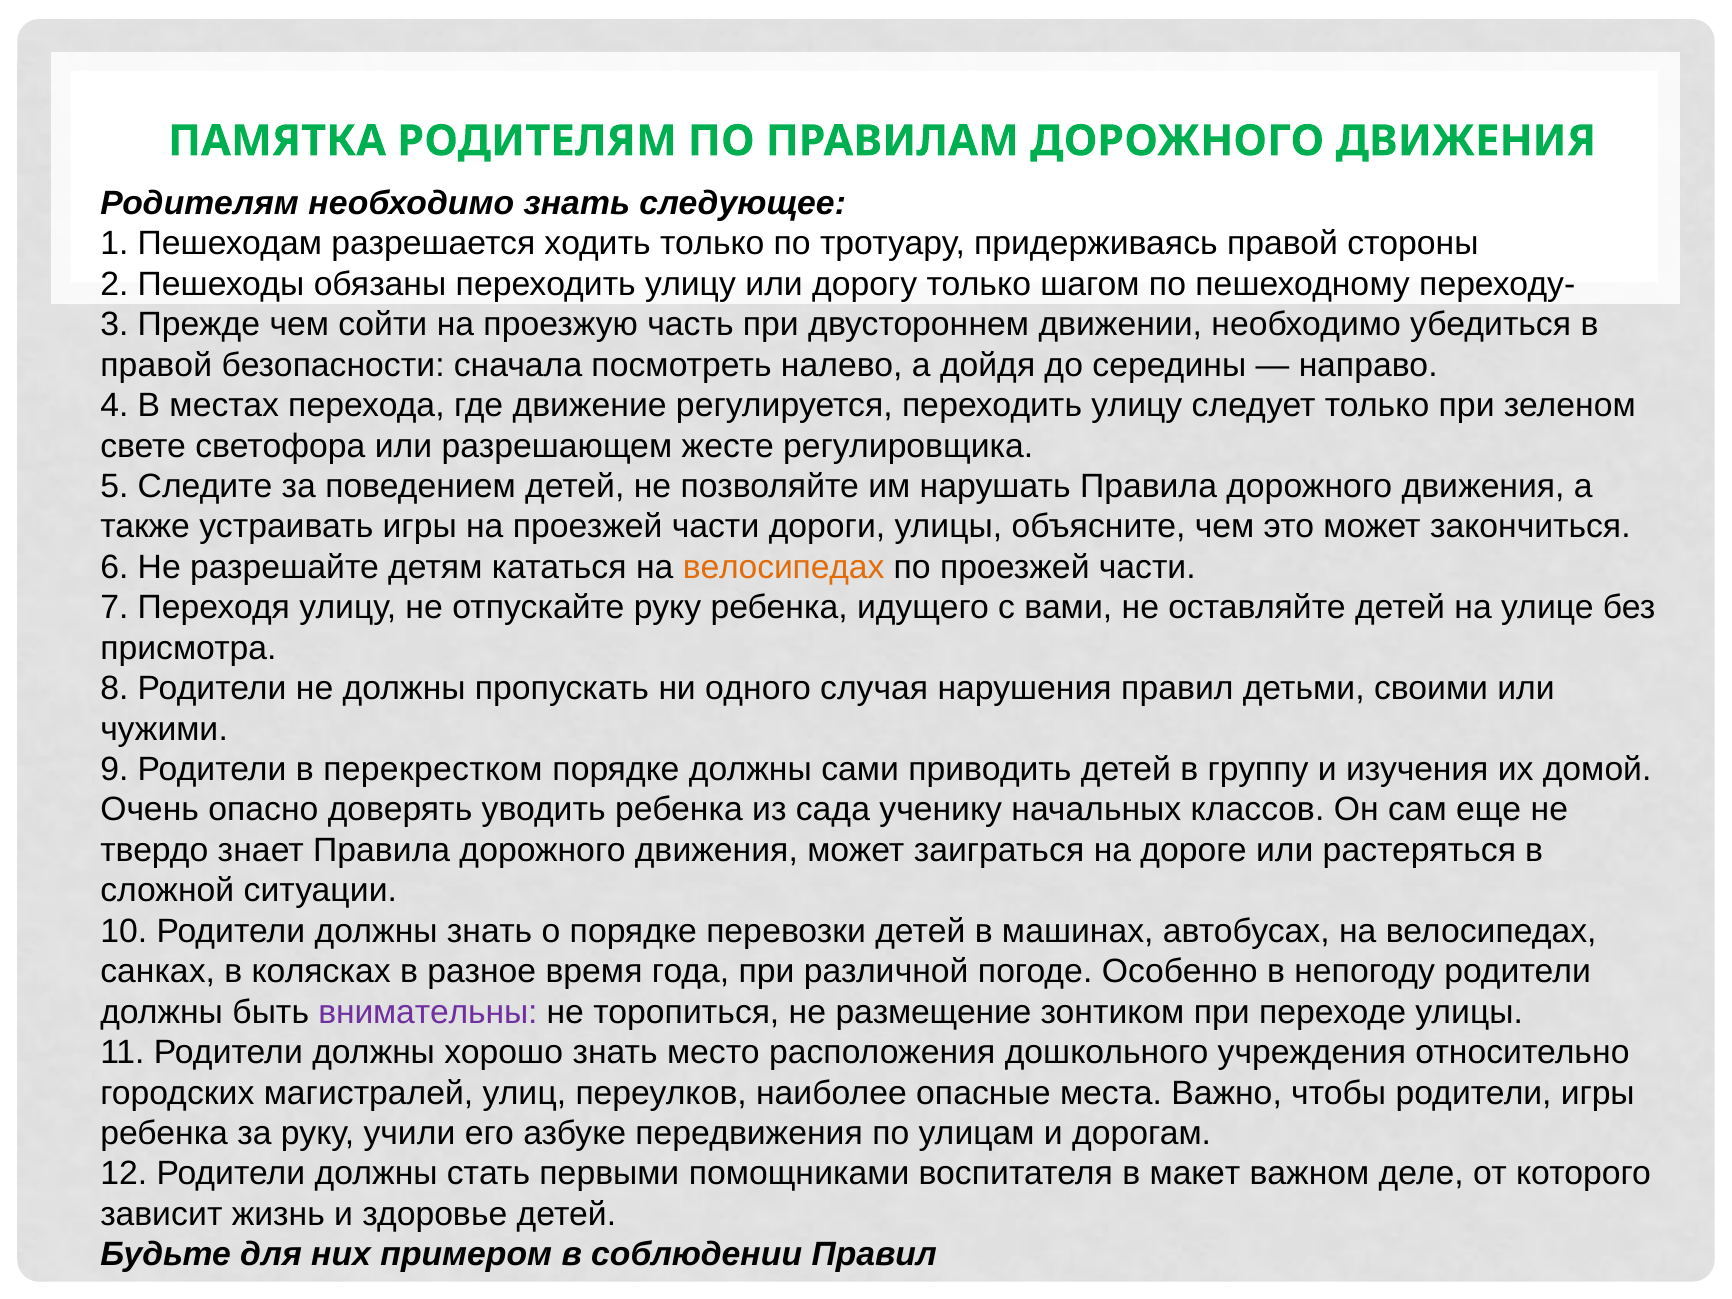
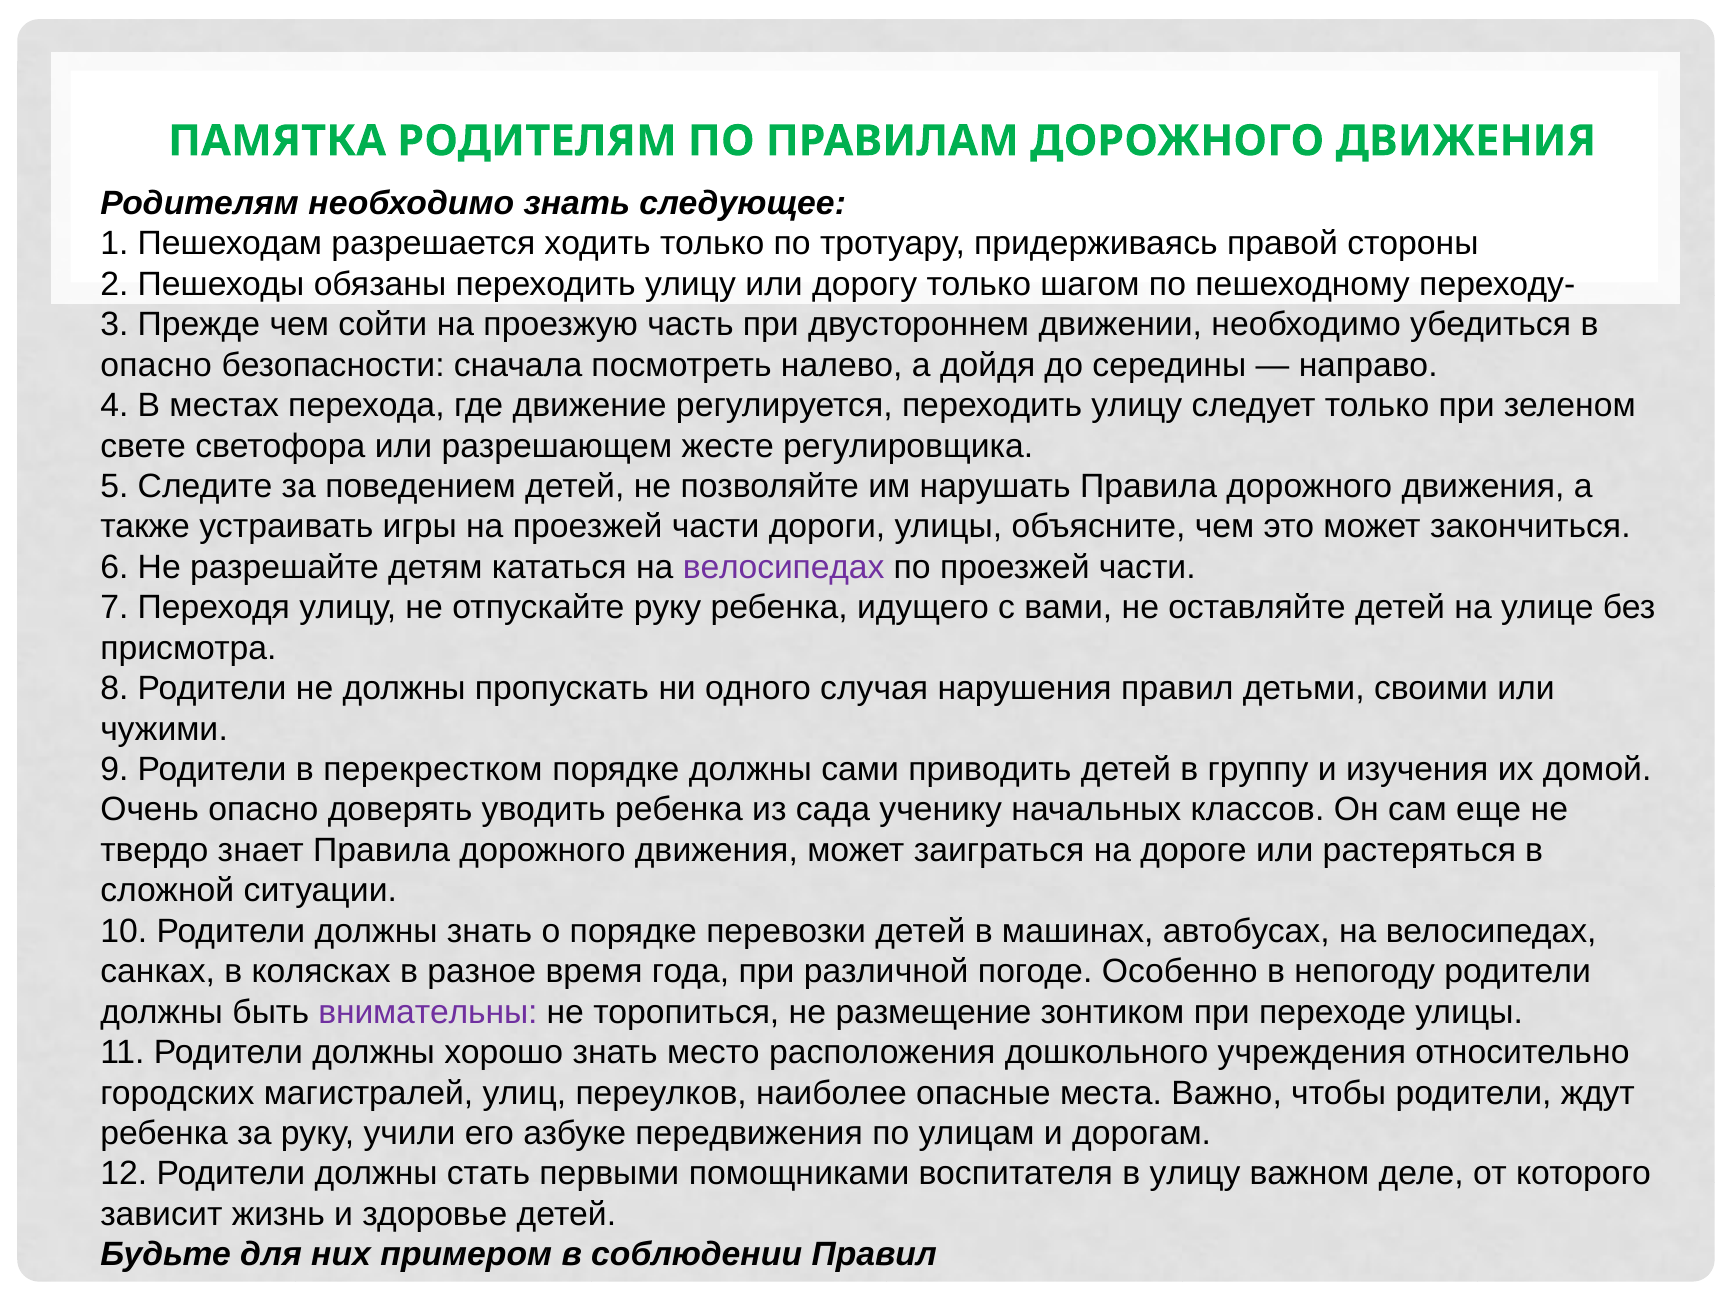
правой: правой -> опасно (156, 365)
велосипедах colour: orange -> purple (784, 567)
родители игры: игры -> ждут (1598, 1093)
в макет: макет -> улицу (1195, 1174)
